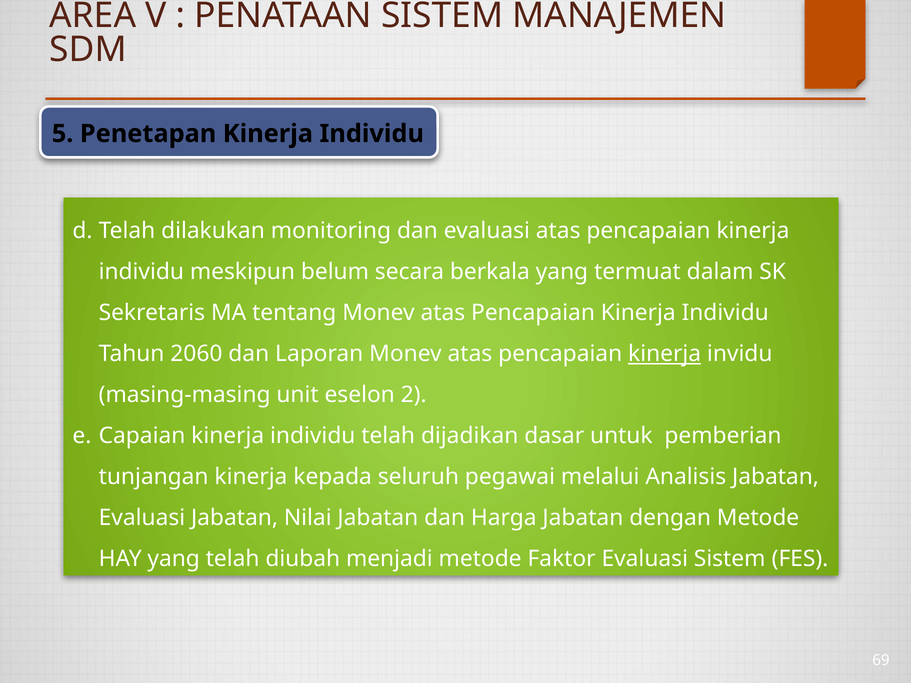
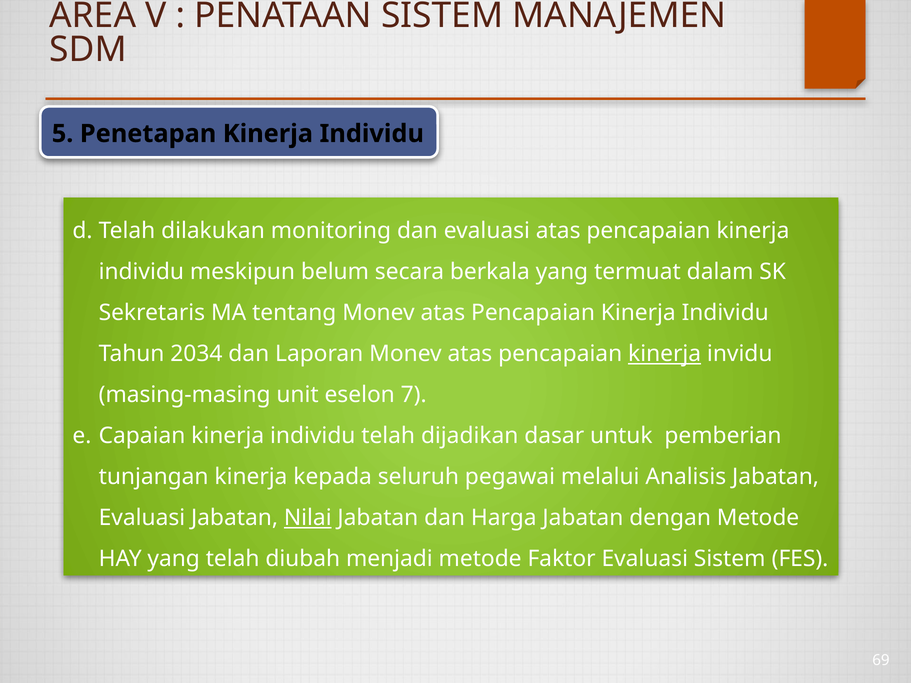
2060: 2060 -> 2034 (196, 354)
2: 2 -> 7 (414, 395)
Nilai underline: none -> present (308, 518)
